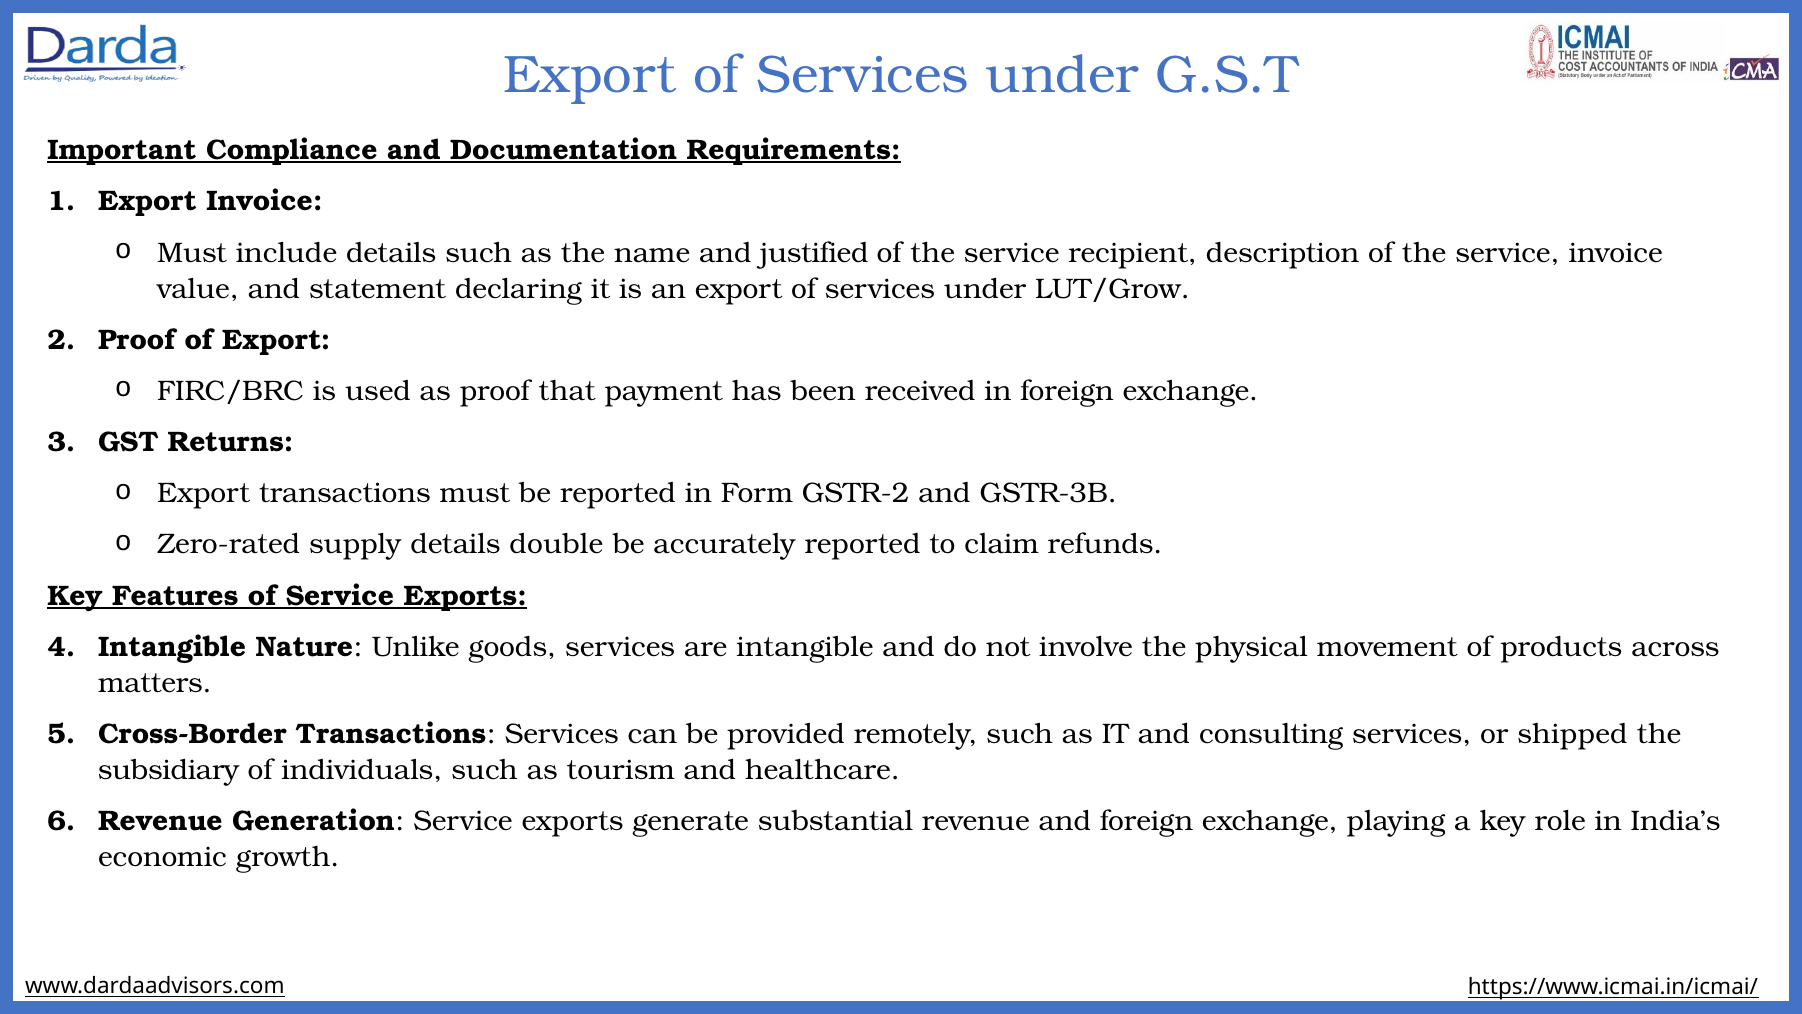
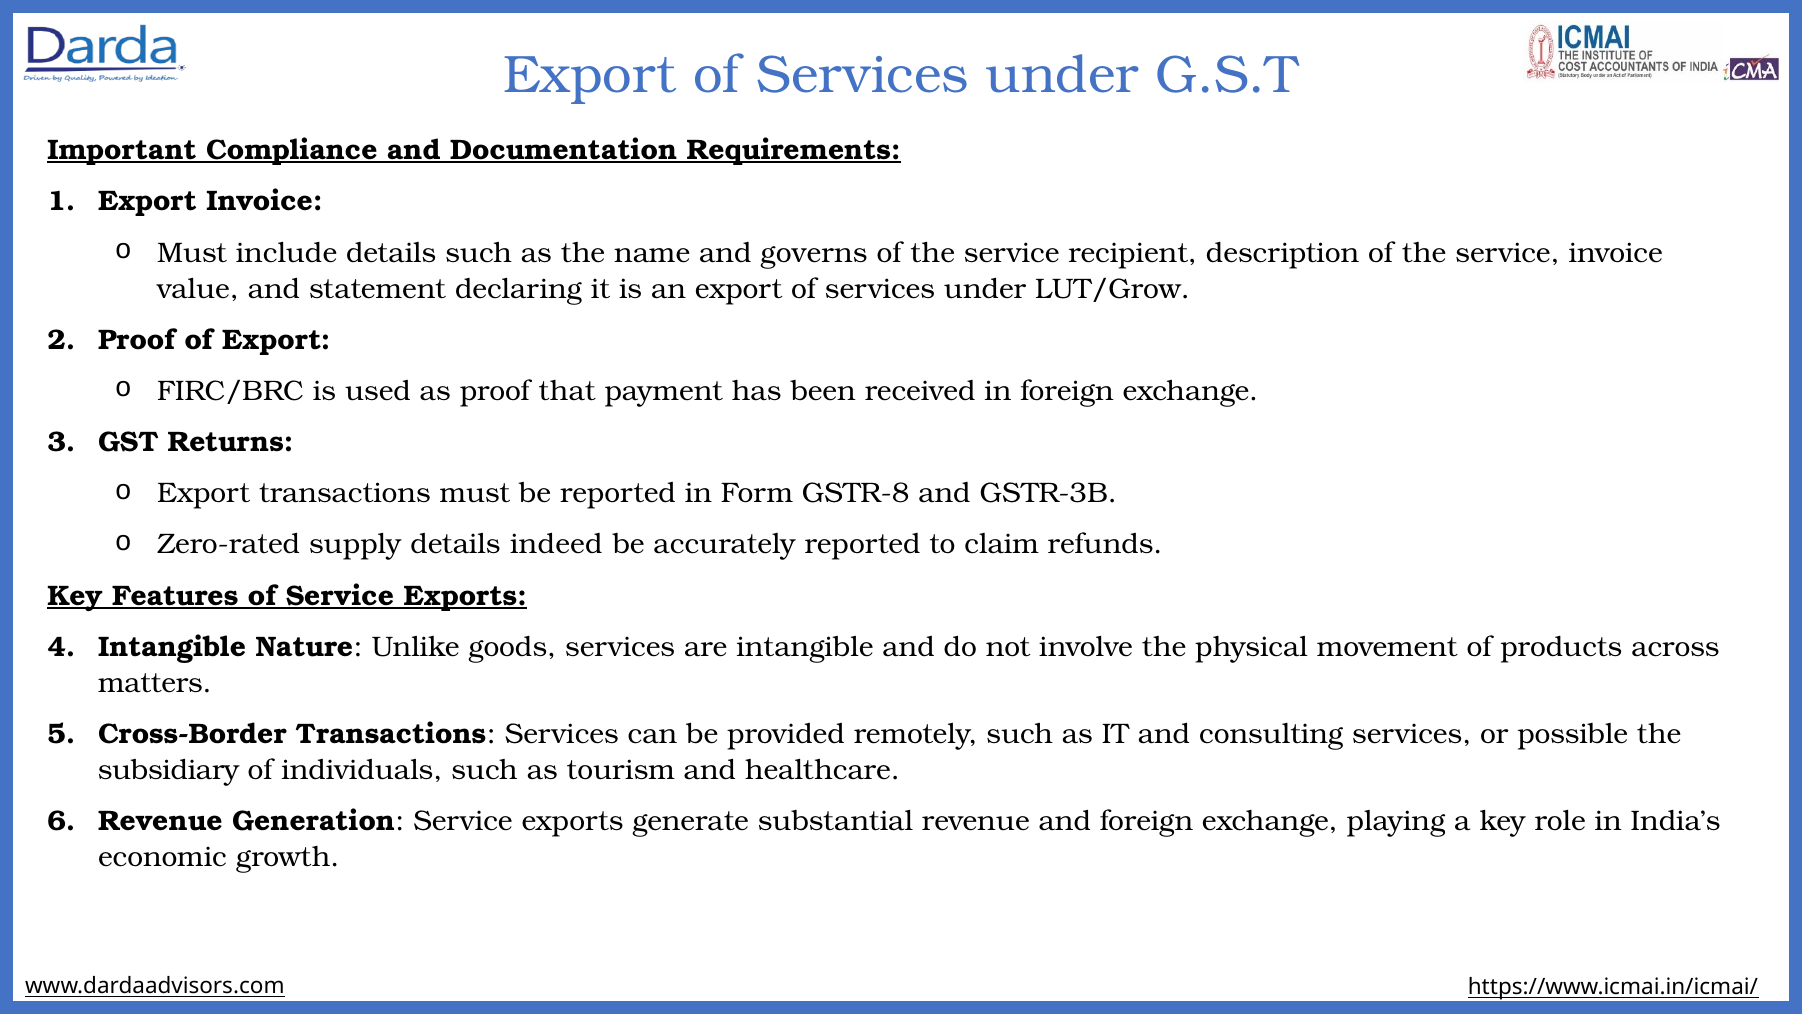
justified: justified -> governs (814, 253)
GSTR-2: GSTR-2 -> GSTR-8 (856, 493)
double: double -> indeed (556, 544)
shipped: shipped -> possible (1573, 734)
